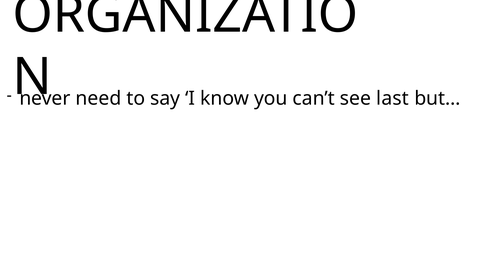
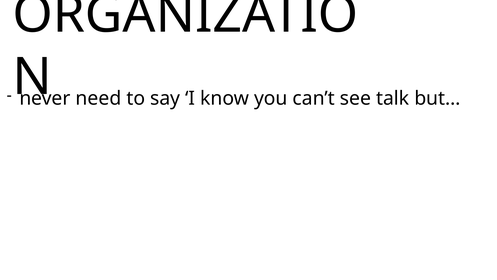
last: last -> talk (393, 98)
